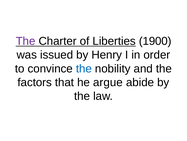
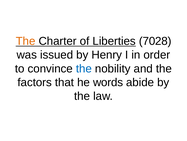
The colour: purple -> orange (26, 41)
1900: 1900 -> 7028 (155, 41)
argue: argue -> words (108, 82)
